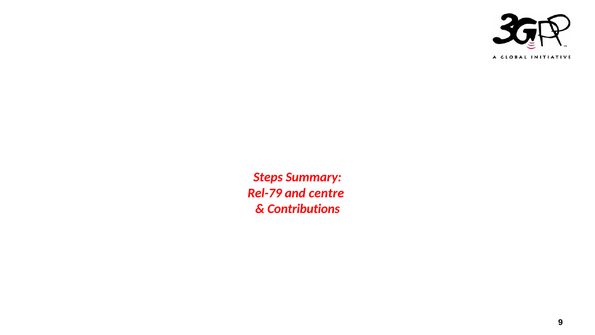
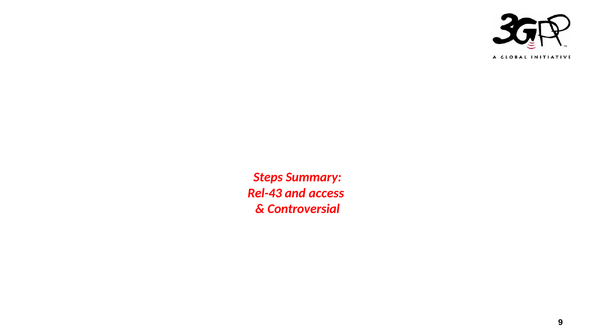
Rel-79: Rel-79 -> Rel-43 (265, 193)
centre: centre -> access (326, 193)
Contributions: Contributions -> Controversial (304, 209)
